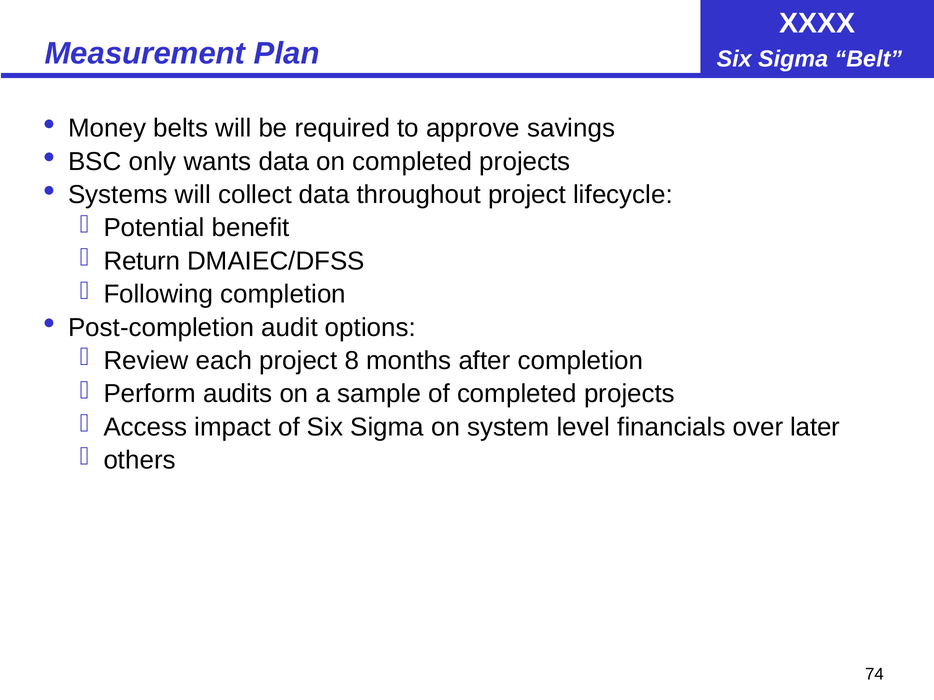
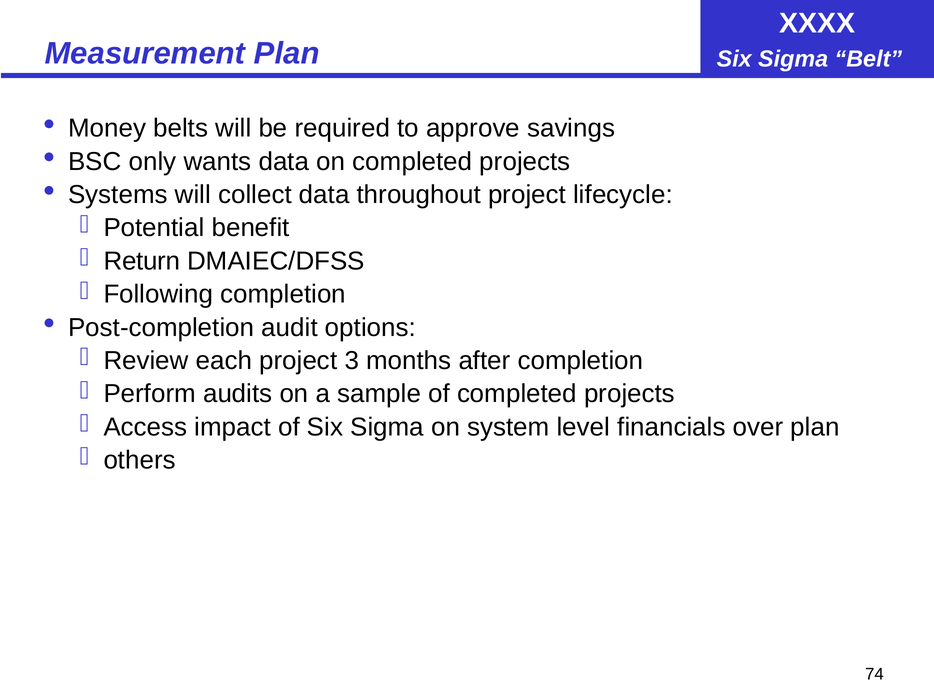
8: 8 -> 3 (352, 361)
over later: later -> plan (815, 427)
